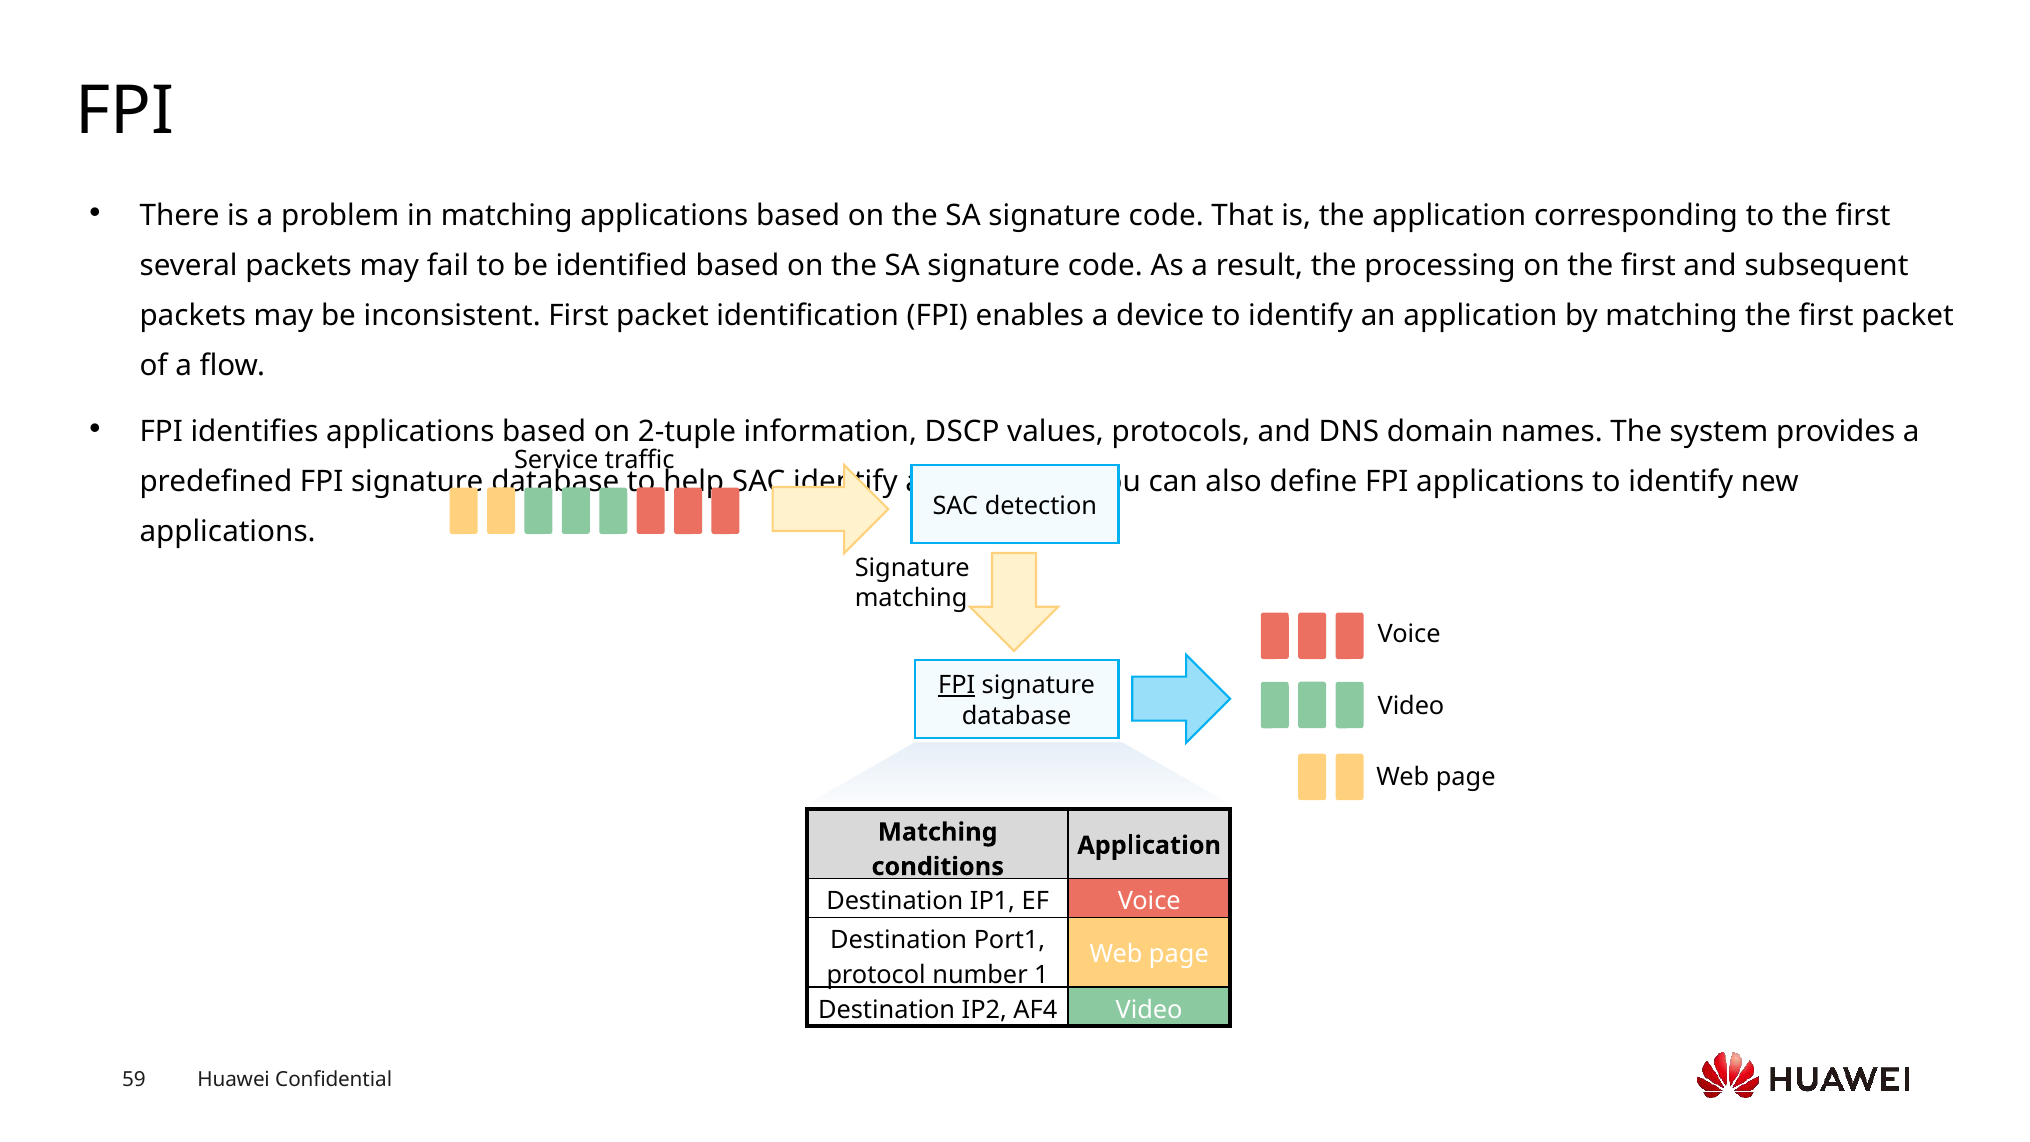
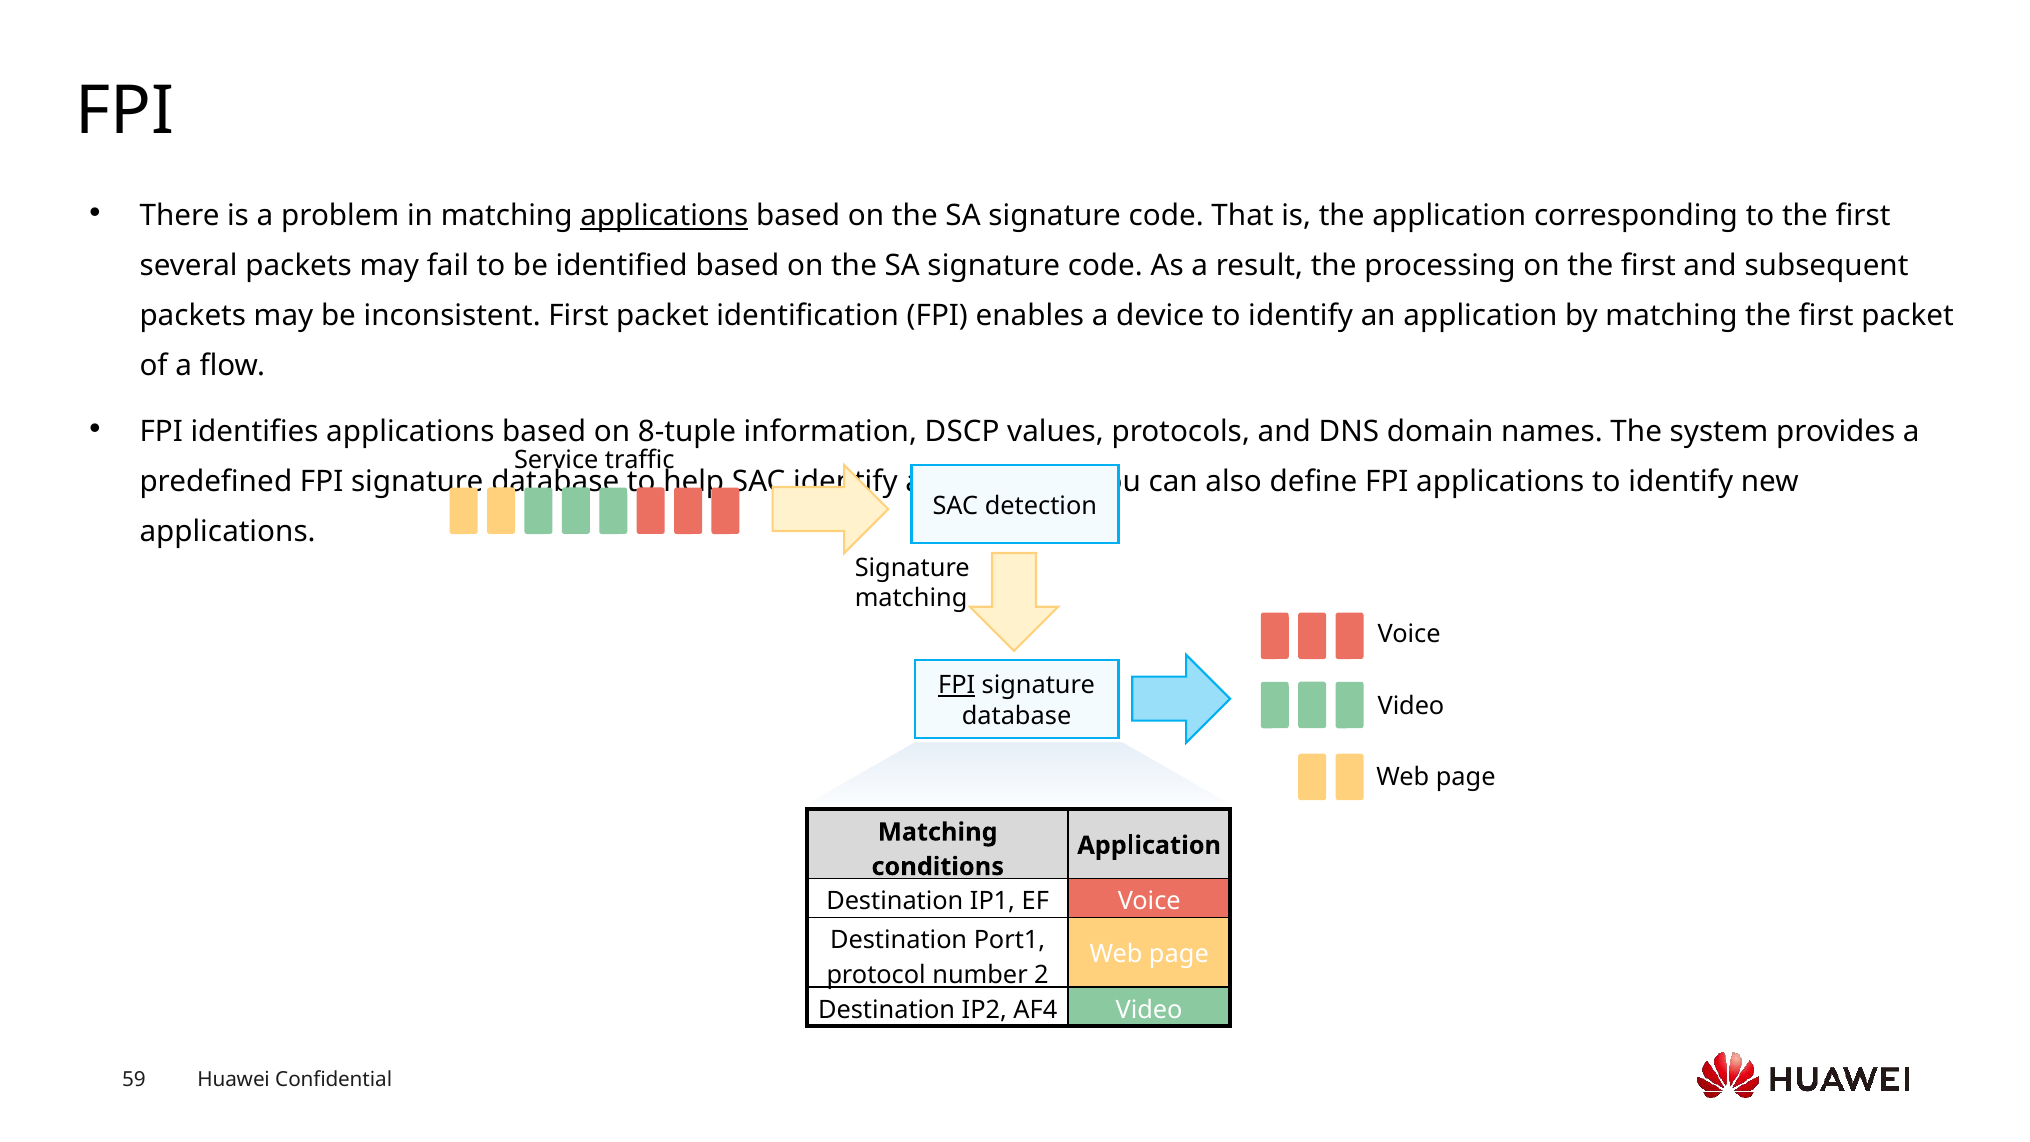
applications underline: none -> present (664, 216)
2-tuple: 2-tuple -> 8-tuple (687, 432)
1: 1 -> 2 (1041, 975)
